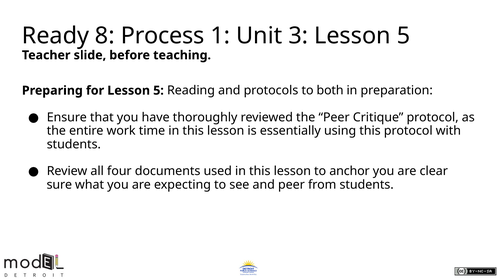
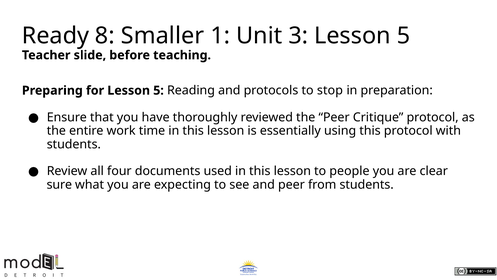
Process: Process -> Smaller (162, 36)
both: both -> stop (330, 90)
anchor: anchor -> people (349, 171)
